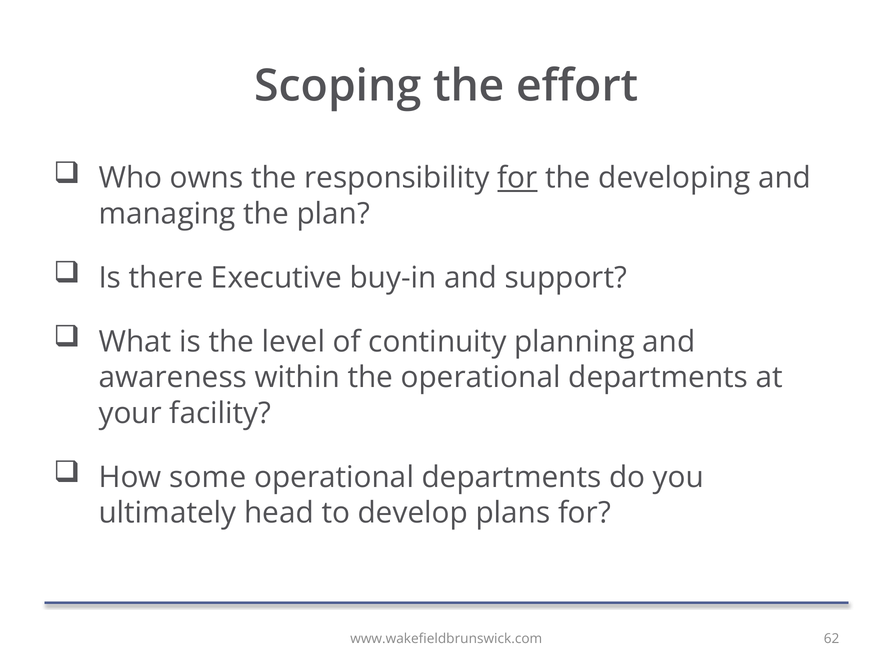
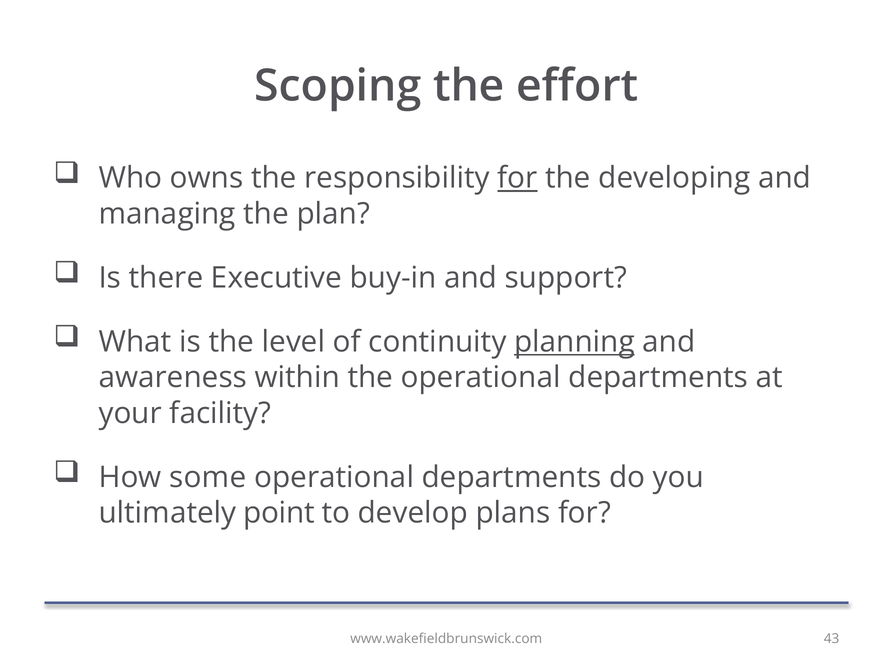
planning underline: none -> present (574, 342)
head: head -> point (279, 513)
62: 62 -> 43 (832, 638)
